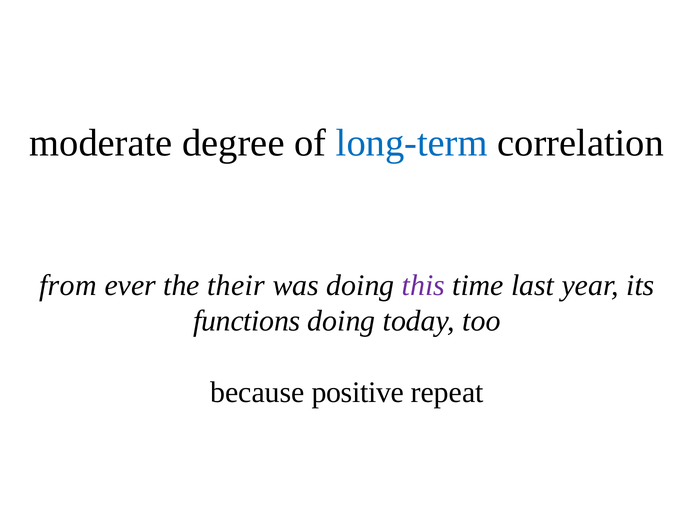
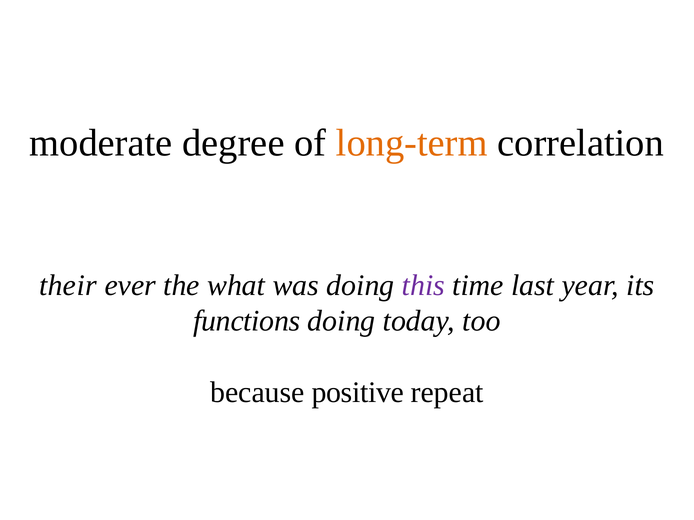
long-term colour: blue -> orange (412, 143)
from: from -> their (68, 286)
their: their -> what (236, 286)
